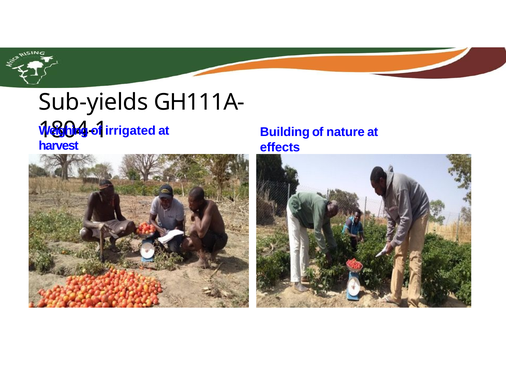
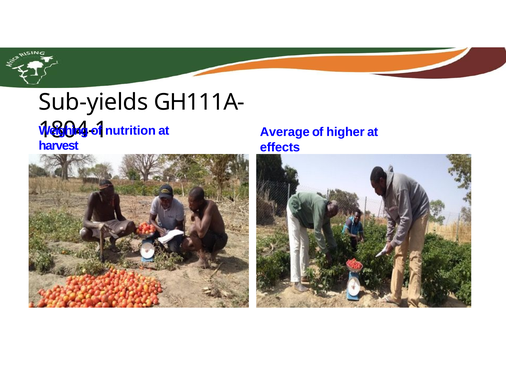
irrigated: irrigated -> nutrition (130, 131)
Building: Building -> Average (285, 132)
nature: nature -> higher (346, 132)
